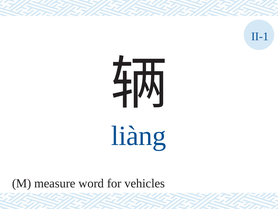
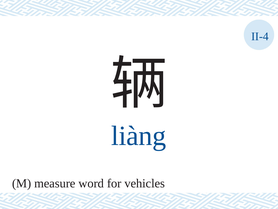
II-1: II-1 -> II-4 (260, 36)
